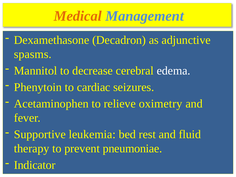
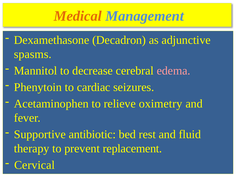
edema colour: white -> pink (174, 71)
leukemia: leukemia -> antibiotic (92, 134)
pneumoniae: pneumoniae -> replacement (132, 149)
Indicator: Indicator -> Cervical (35, 165)
